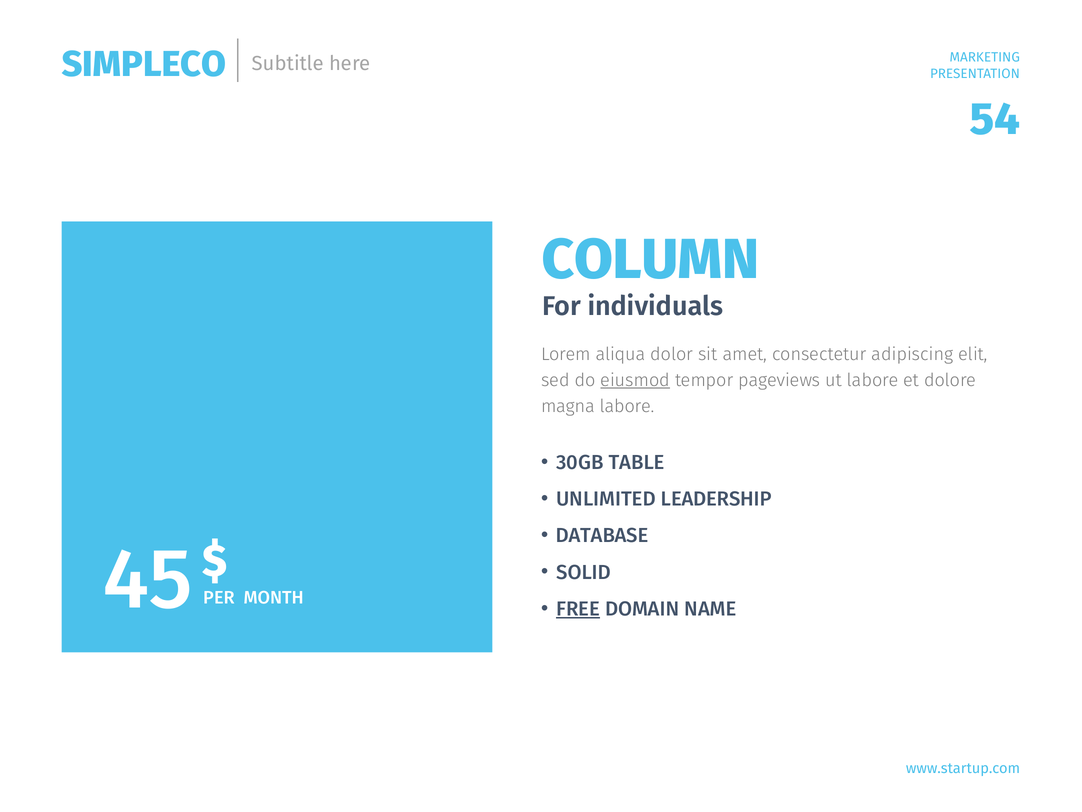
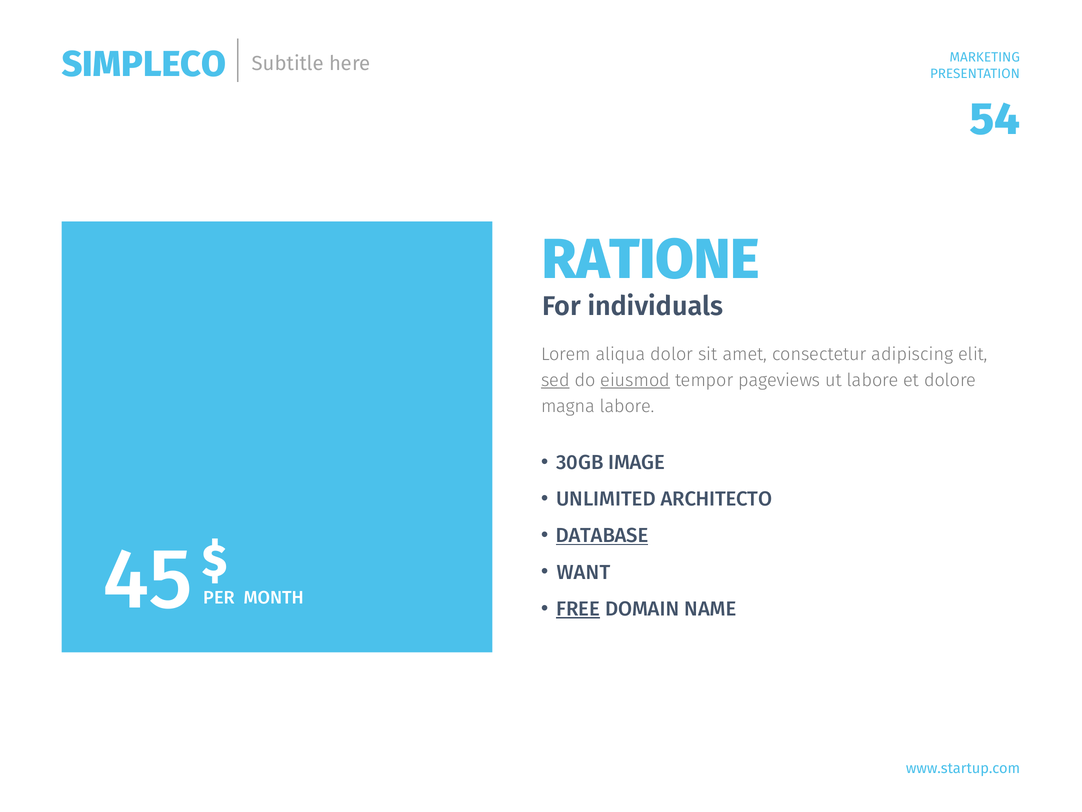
COLUMN: COLUMN -> RATIONE (651, 259)
sed underline: none -> present (555, 380)
TABLE: TABLE -> IMAGE (637, 462)
LEADERSHIP: LEADERSHIP -> ARCHITECTO (716, 499)
DATABASE underline: none -> present (602, 535)
SOLID: SOLID -> WANT (583, 572)
